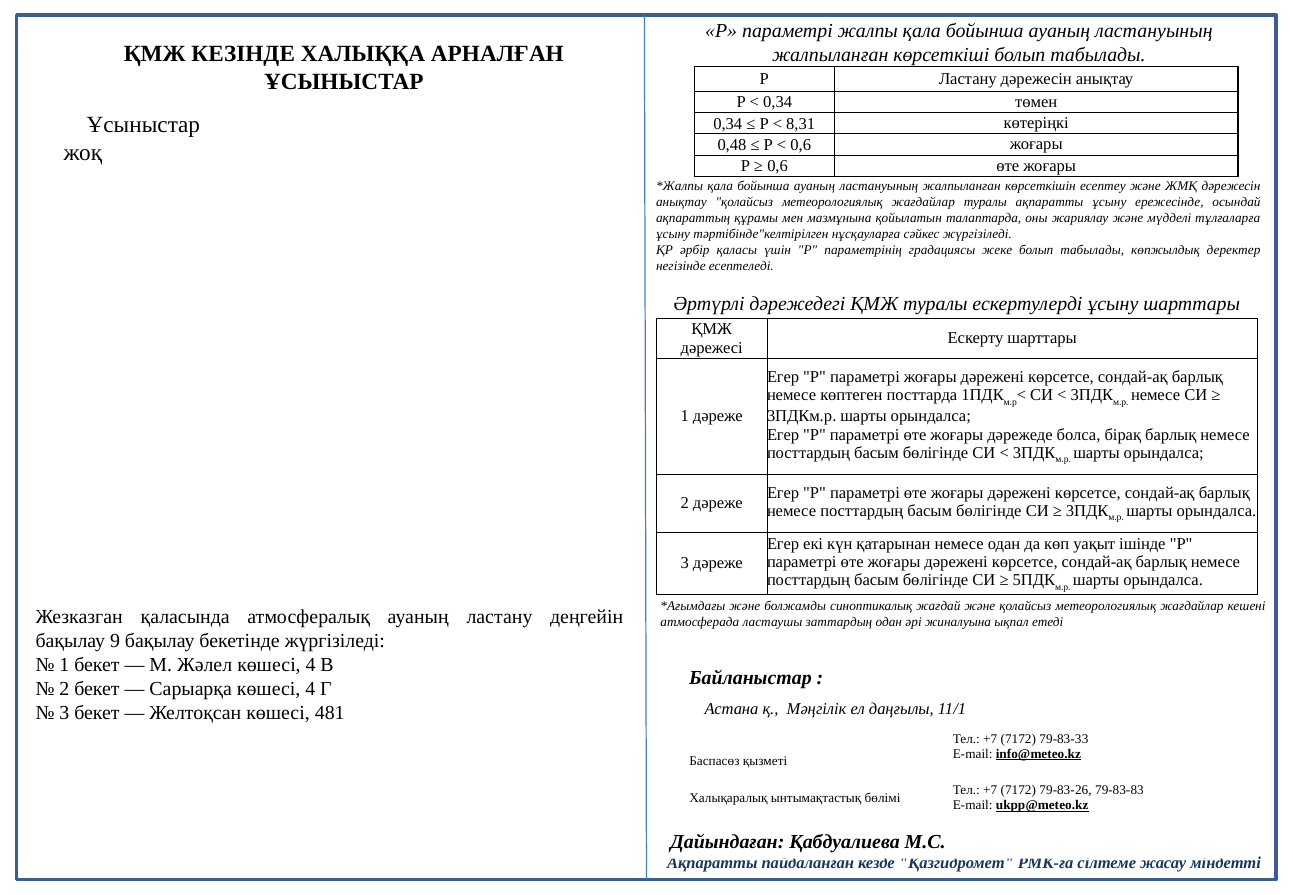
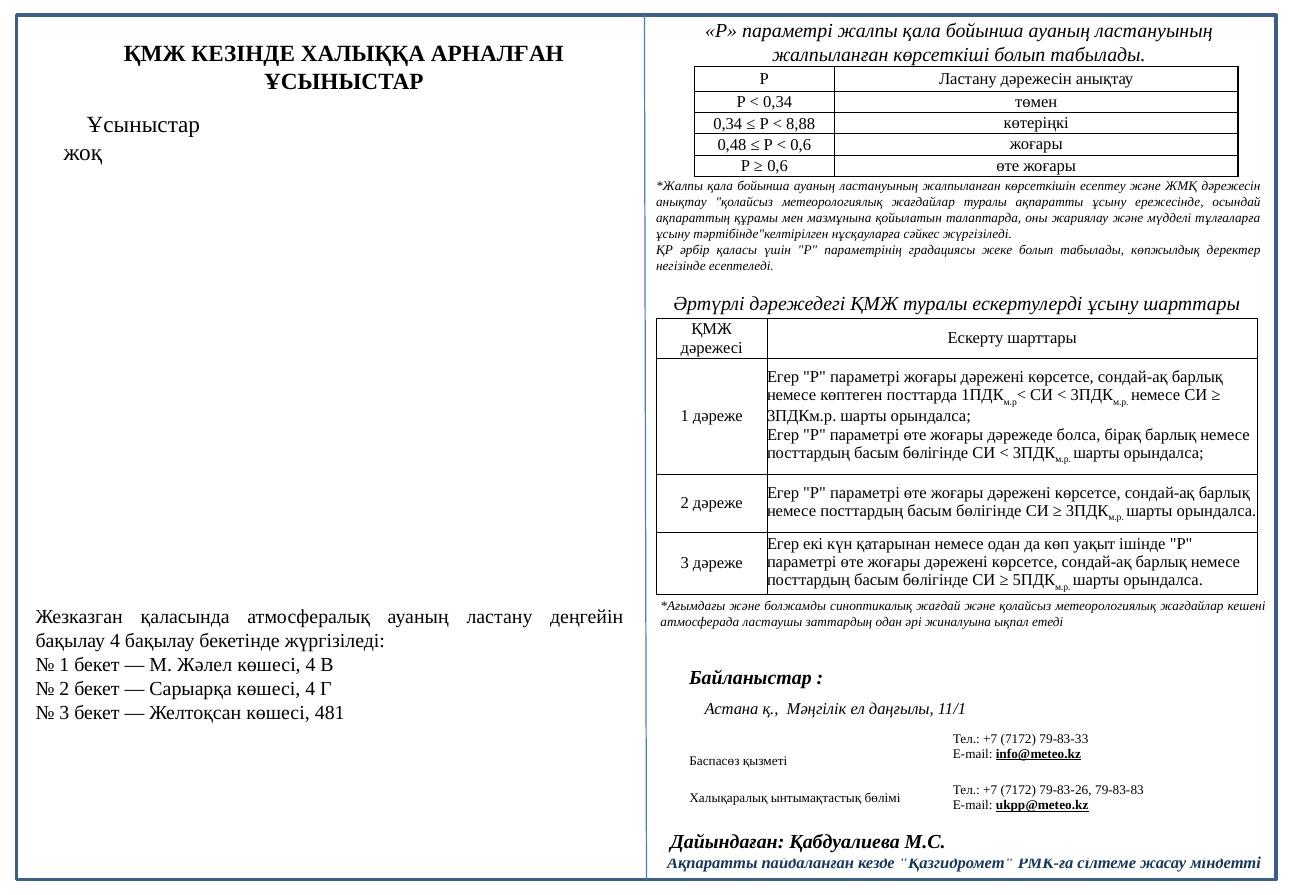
8,31: 8,31 -> 8,88 (801, 124)
бақылау 9: 9 -> 4 (115, 641)
